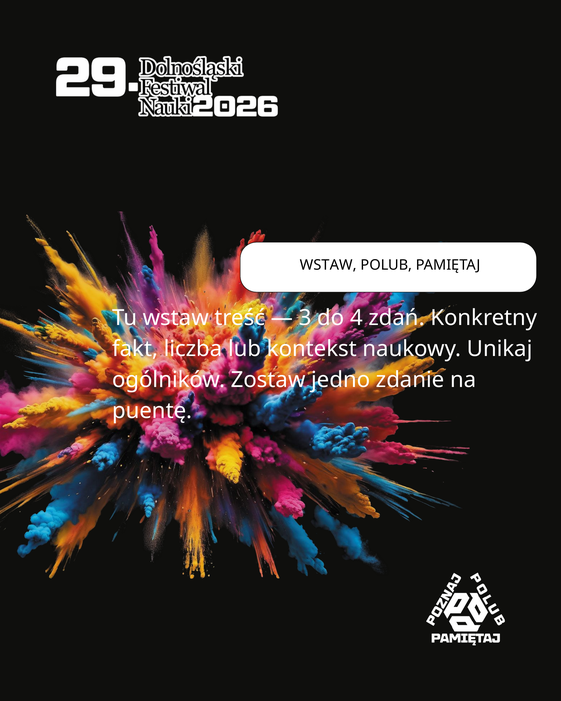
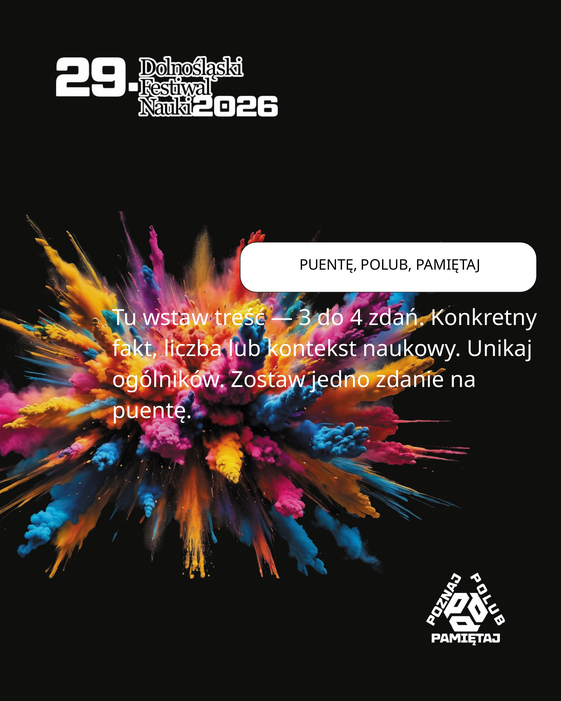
WSTAW: WSTAW -> PUENTĘ (328, 265)
